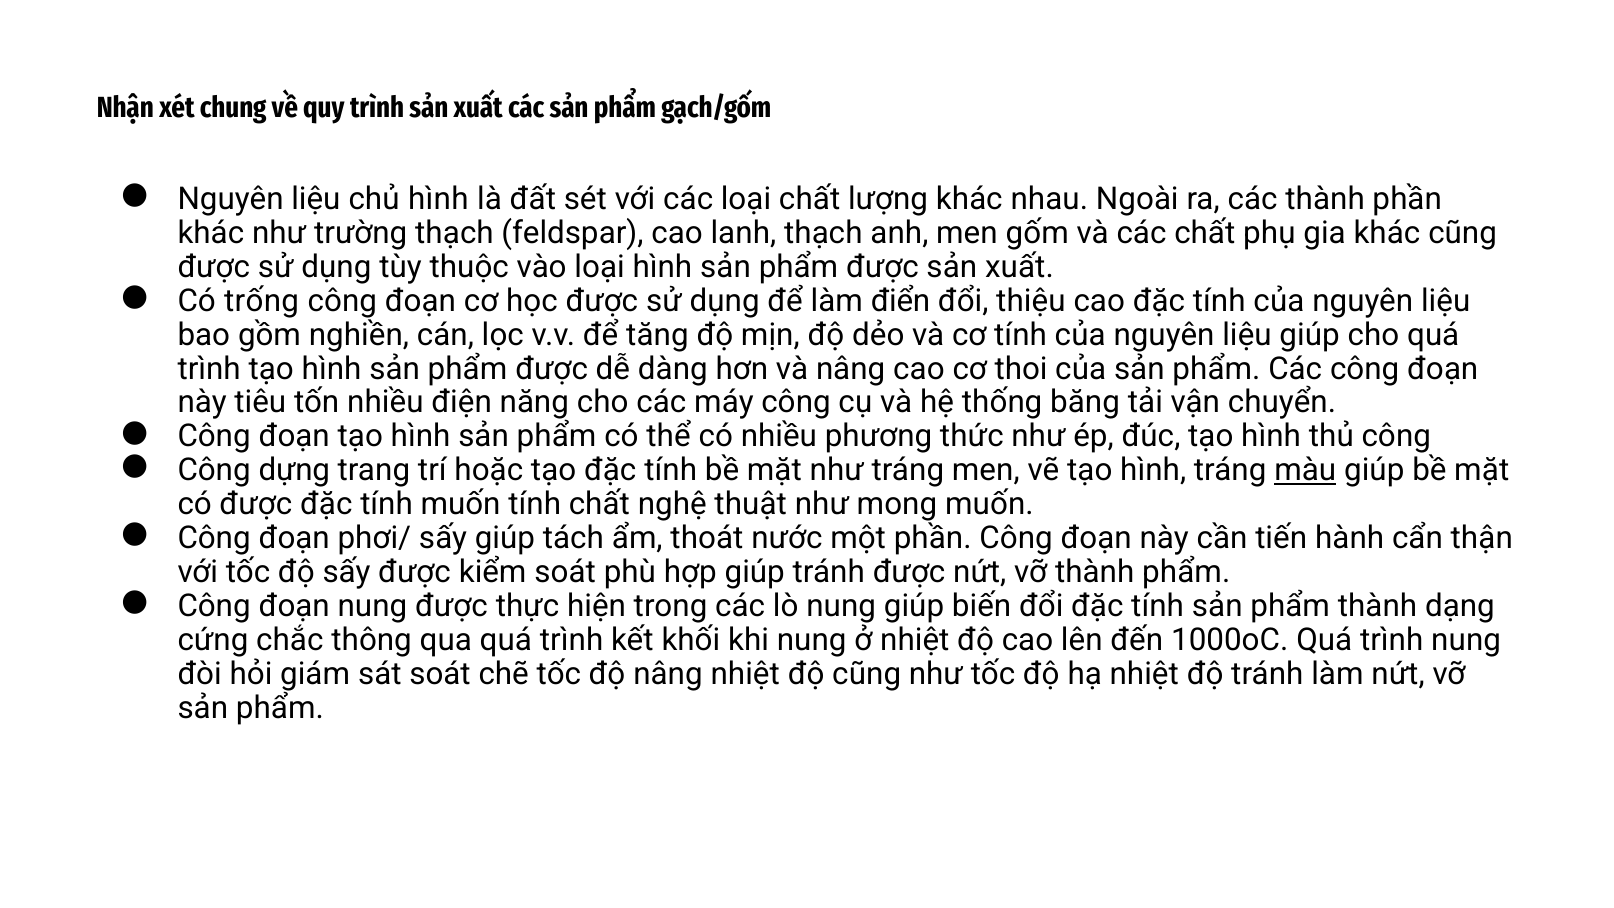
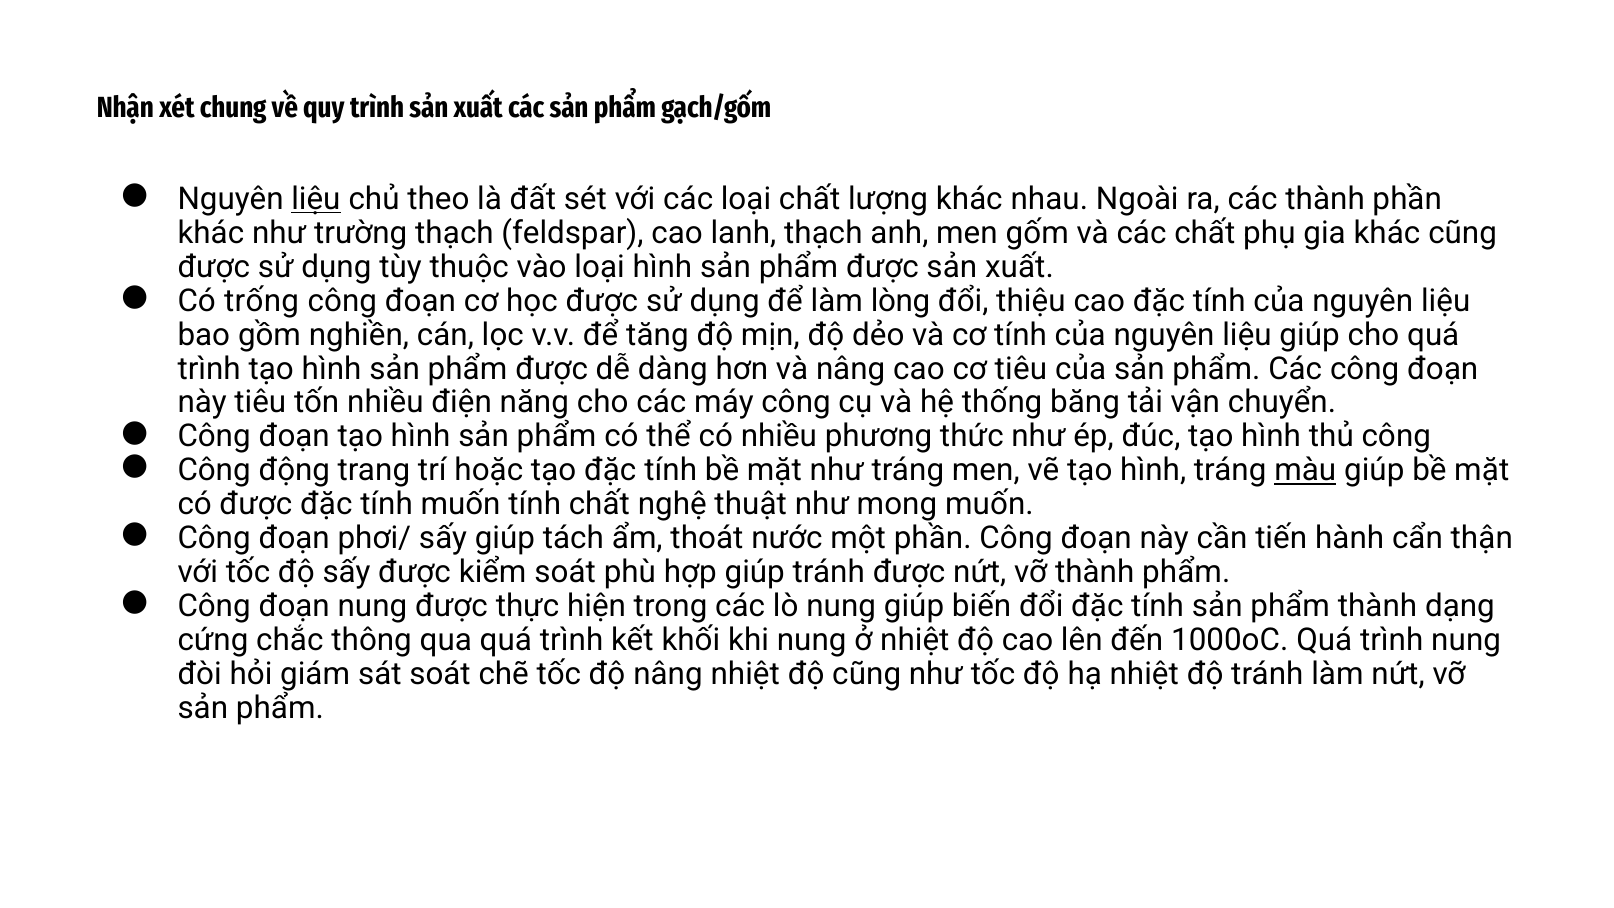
liệu underline: none -> present (316, 199)
chủ hình: hình -> theo (438, 199)
điển: điển -> lòng (901, 301)
cơ thoi: thoi -> tiêu (1021, 369)
dựng: dựng -> động (294, 470)
